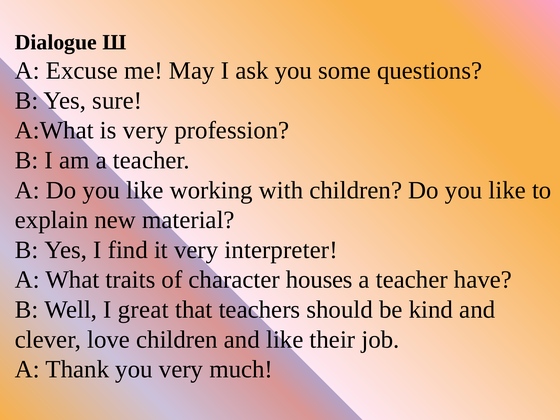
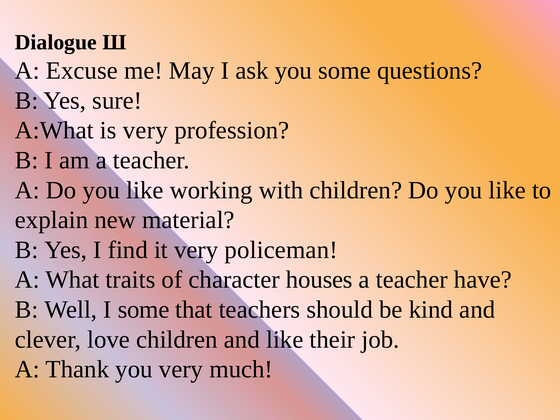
interpreter: interpreter -> policeman (281, 250)
I great: great -> some (144, 310)
